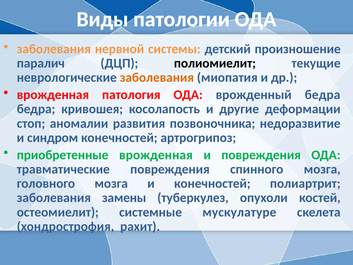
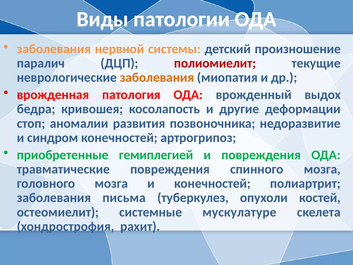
полиомиелит colour: black -> red (215, 63)
врожденный бедра: бедра -> выдох (323, 95)
приобретенные врожденная: врожденная -> гемиплегией (156, 155)
замены: замены -> письма (124, 198)
